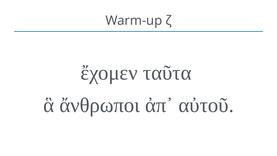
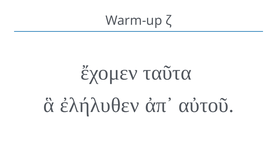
ἄνθρωποι: ἄνθρωποι -> ἐλήλυθεν (100, 105)
